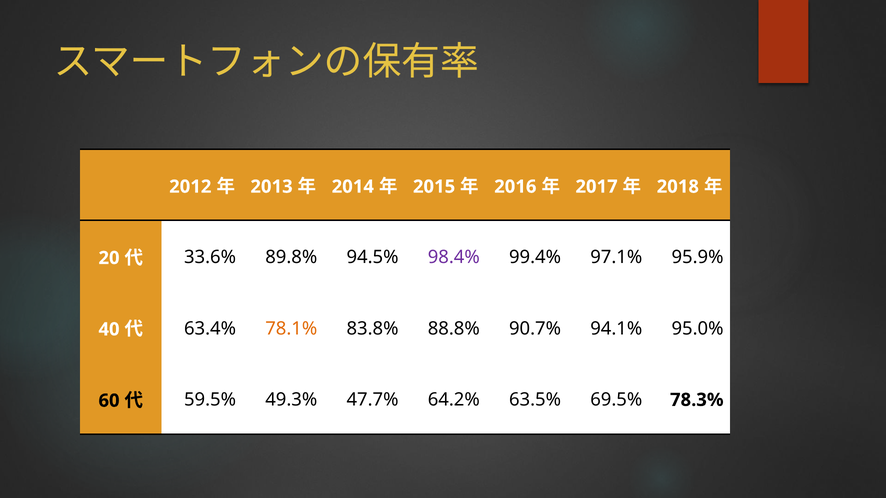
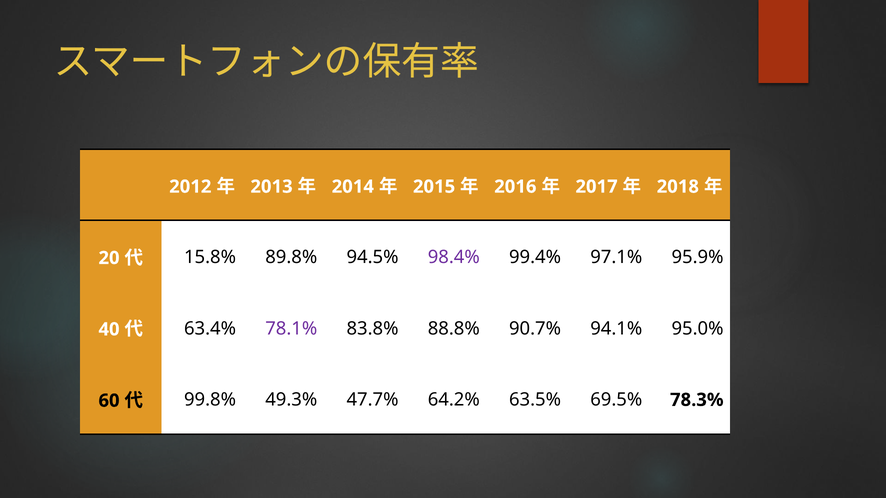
33.6%: 33.6% -> 15.8% (210, 257)
78.1% colour: orange -> purple (291, 329)
59.5%: 59.5% -> 99.8% (210, 400)
